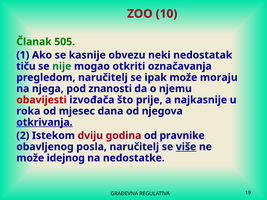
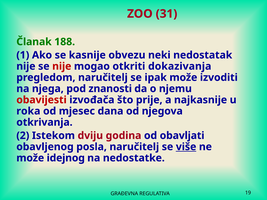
10: 10 -> 31 (167, 14)
505: 505 -> 188 (65, 42)
tiču: tiču -> nije (26, 66)
nije colour: green -> red (62, 66)
označavanja: označavanja -> dokazivanja (180, 66)
moraju: moraju -> izvoditi (219, 78)
otkrivanja underline: present -> none (44, 122)
pravnike: pravnike -> obavljati (182, 136)
